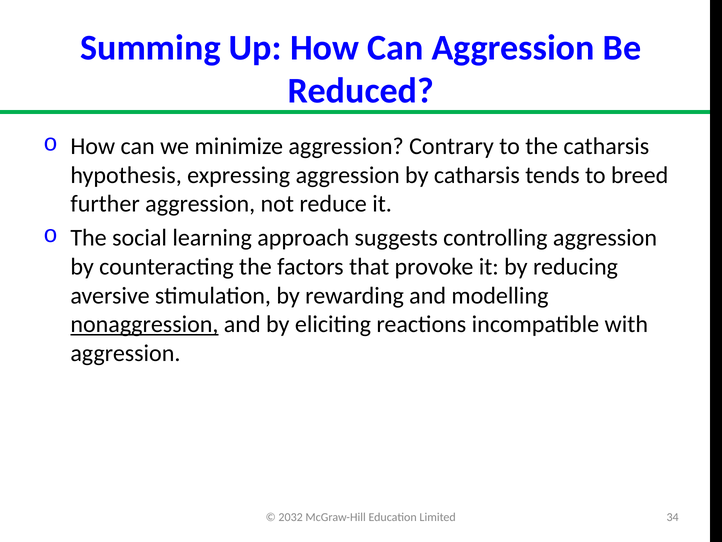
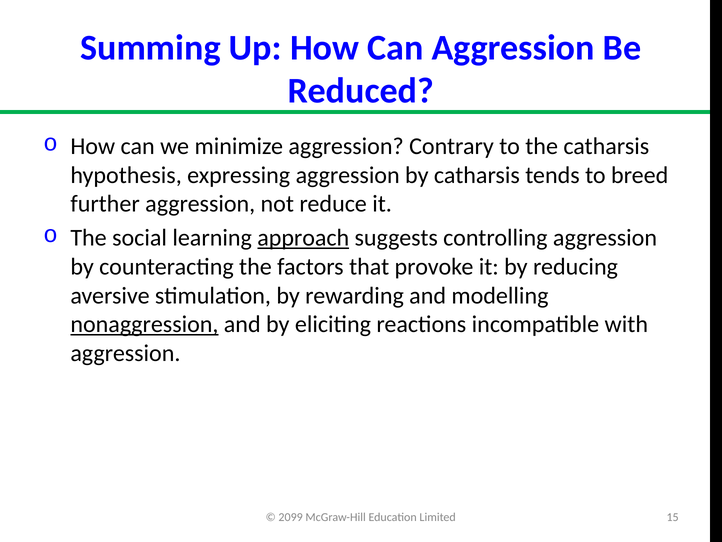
approach underline: none -> present (303, 238)
2032: 2032 -> 2099 (291, 517)
34: 34 -> 15 (673, 517)
